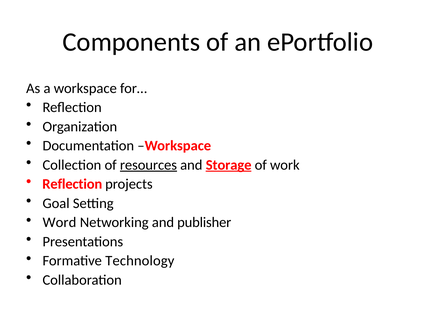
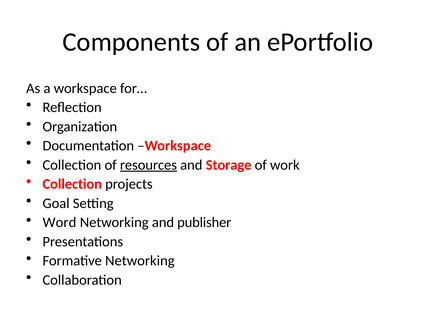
Storage underline: present -> none (229, 165)
Reflection: Reflection -> Collection (72, 184)
Formative Technology: Technology -> Networking (140, 261)
